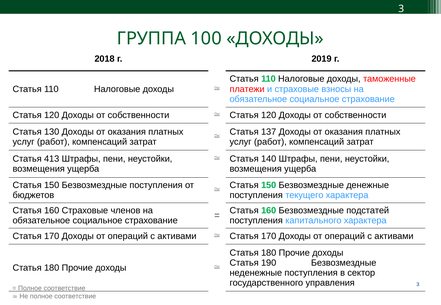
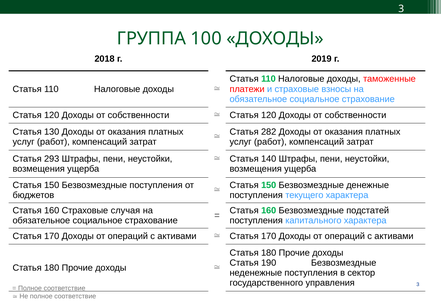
137: 137 -> 282 (269, 132)
413: 413 -> 293 (52, 159)
членов: членов -> случая (125, 211)
